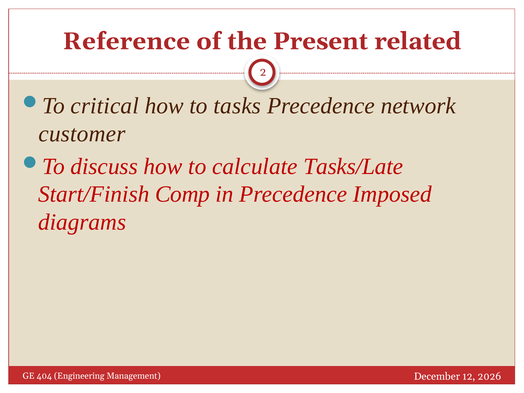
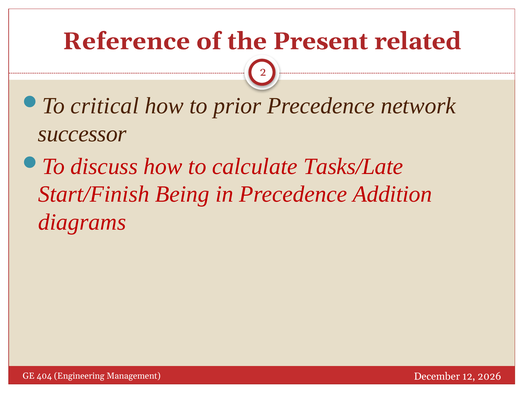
tasks: tasks -> prior (237, 106)
customer: customer -> successor (82, 134)
Comp: Comp -> Being (182, 194)
Imposed: Imposed -> Addition (392, 194)
